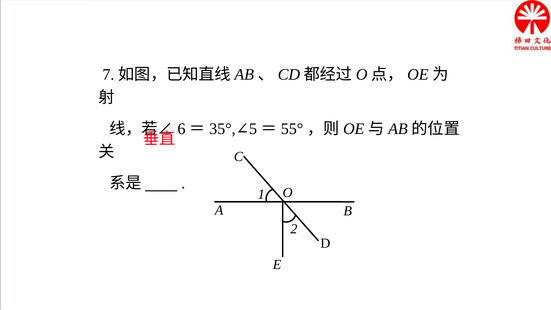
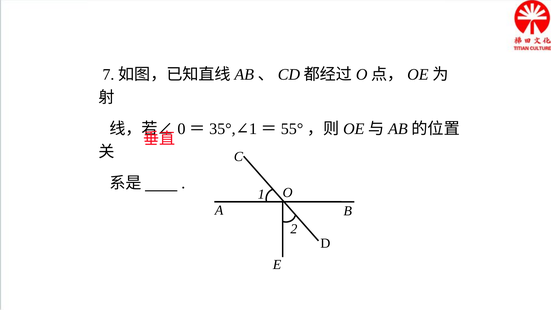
6: 6 -> 0 (181, 129)
5: 5 -> 1 (253, 129)
